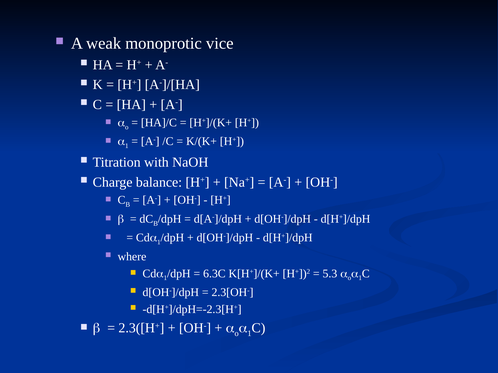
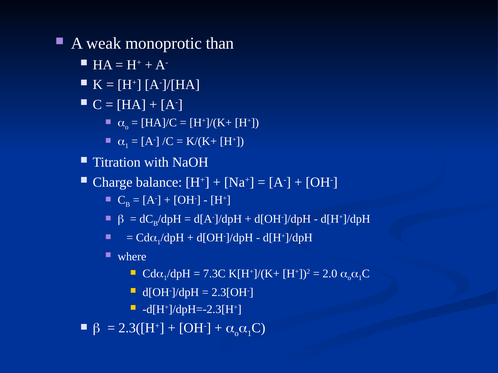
vice: vice -> than (220, 44)
6.3C: 6.3C -> 7.3C (214, 274)
5.3: 5.3 -> 2.0 (330, 274)
